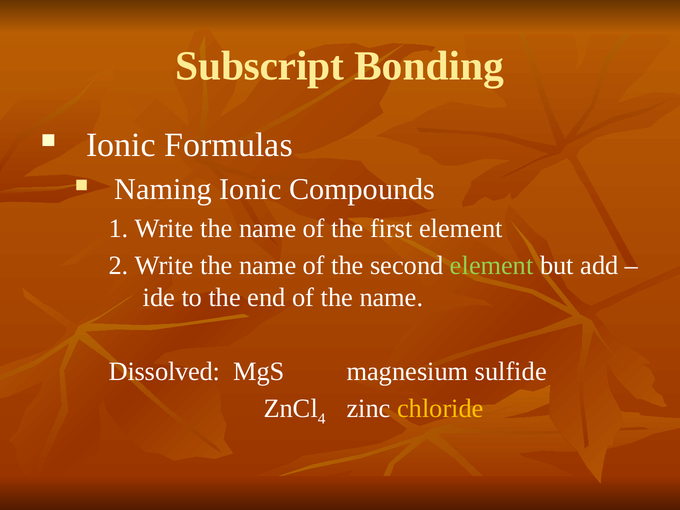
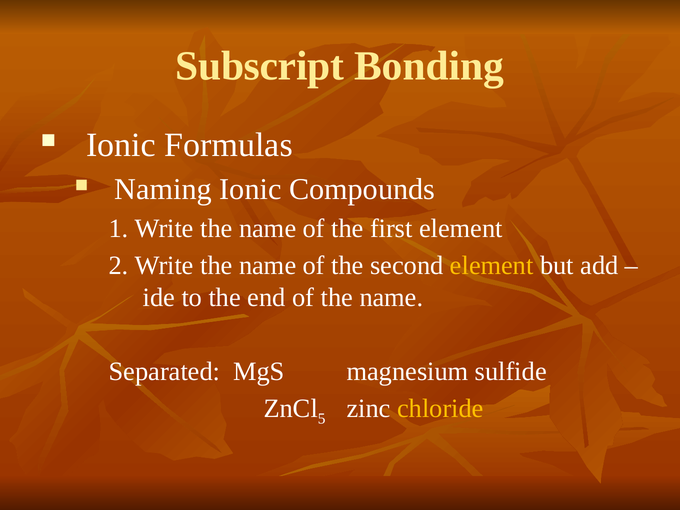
element colour: light green -> yellow (492, 266)
Dissolved: Dissolved -> Separated (164, 371)
4: 4 -> 5 (322, 419)
